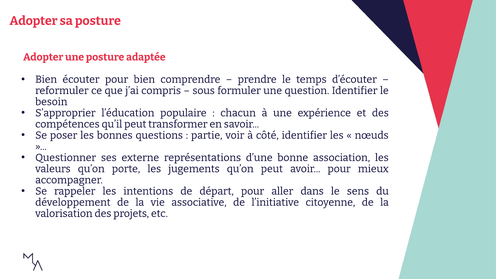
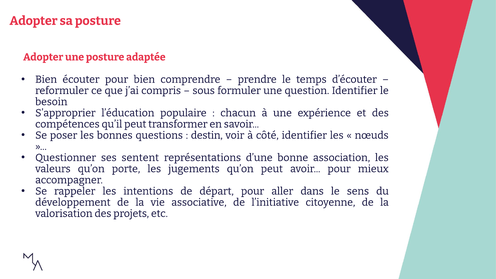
partie: partie -> destin (207, 135)
externe: externe -> sentent (140, 158)
